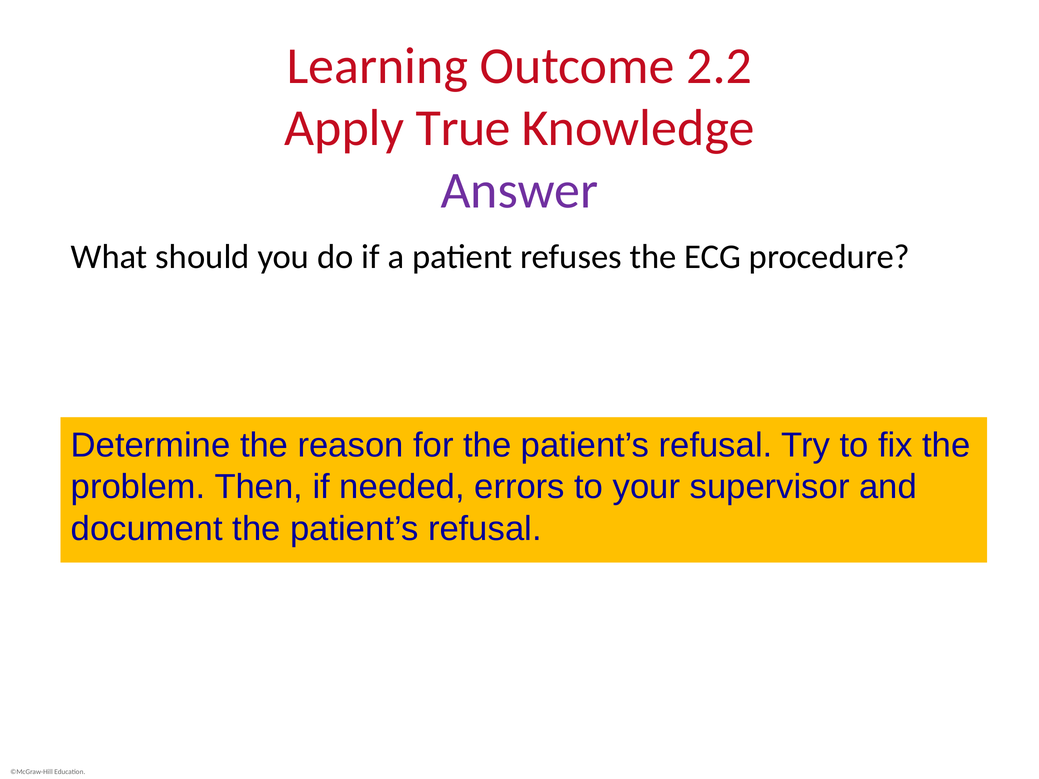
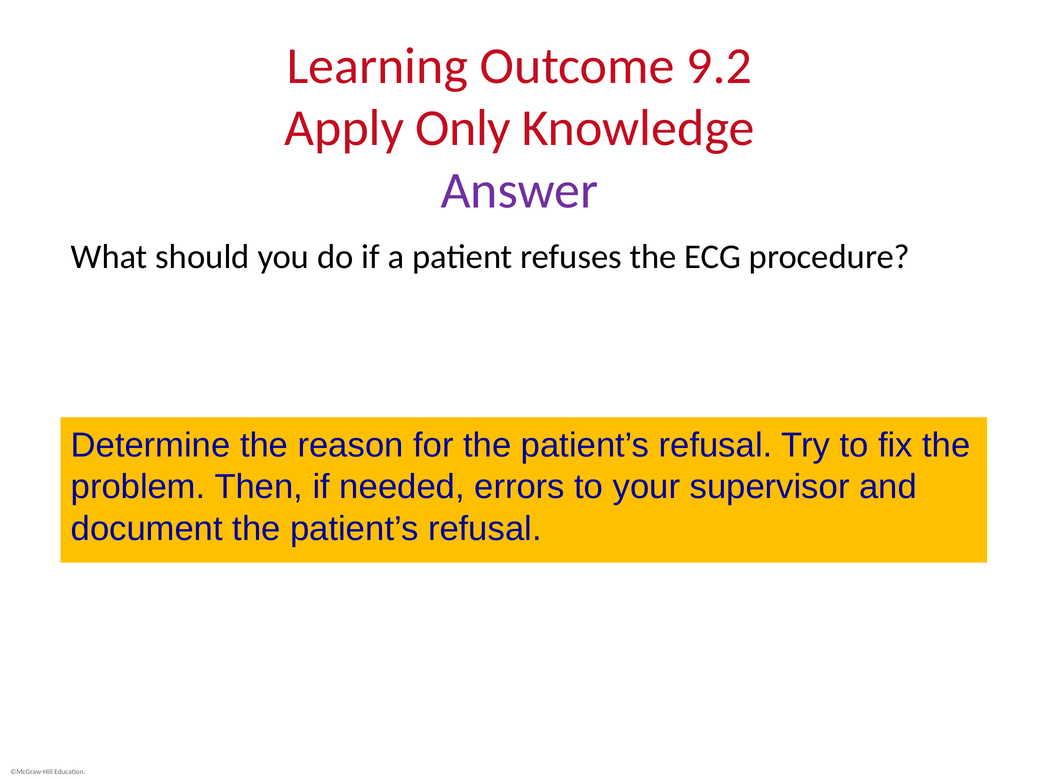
2.2: 2.2 -> 9.2 (719, 66)
True: True -> Only (463, 128)
